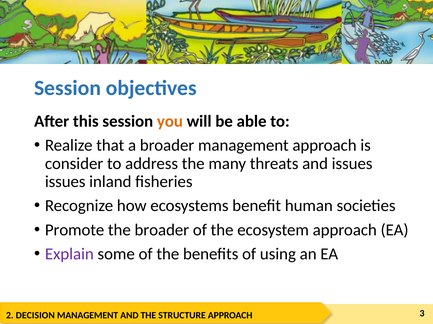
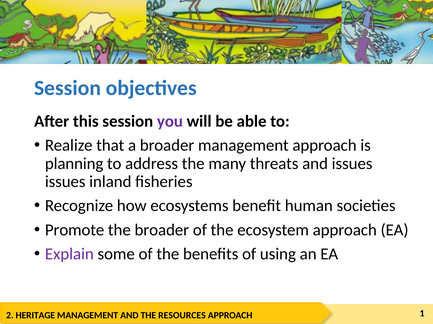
you colour: orange -> purple (170, 122)
consider: consider -> planning (74, 164)
DECISION: DECISION -> HERITAGE (35, 316)
STRUCTURE: STRUCTURE -> RESOURCES (182, 316)
3: 3 -> 1 (422, 314)
